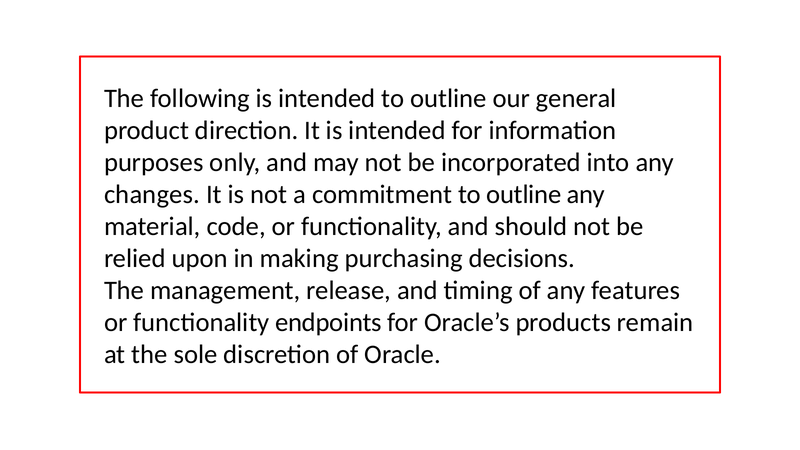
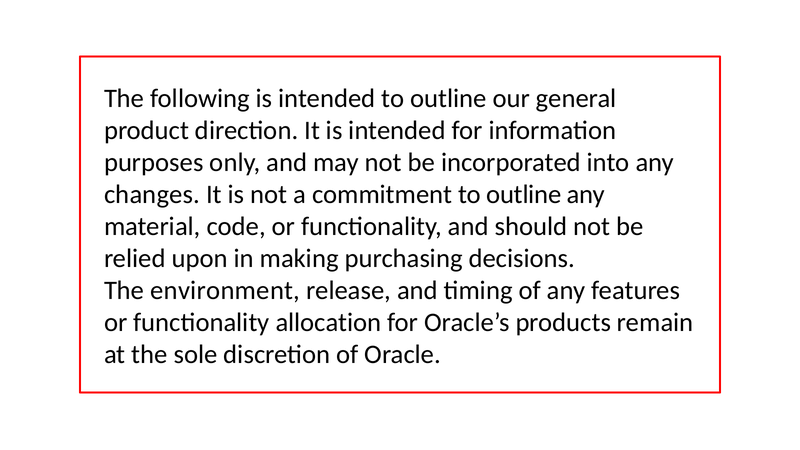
management: management -> environment (225, 290)
endpoints: endpoints -> allocation (328, 322)
